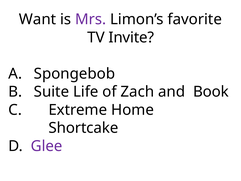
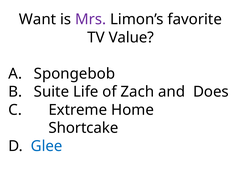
Invite: Invite -> Value (131, 37)
Book: Book -> Does (211, 92)
Glee colour: purple -> blue (47, 146)
